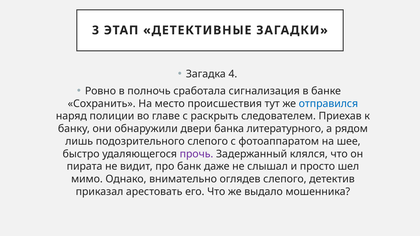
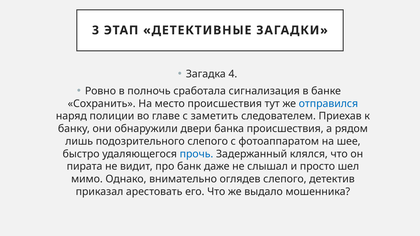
раскрыть: раскрыть -> заметить (214, 116)
банка литературного: литературного -> происшествия (285, 129)
прочь colour: purple -> blue (196, 154)
